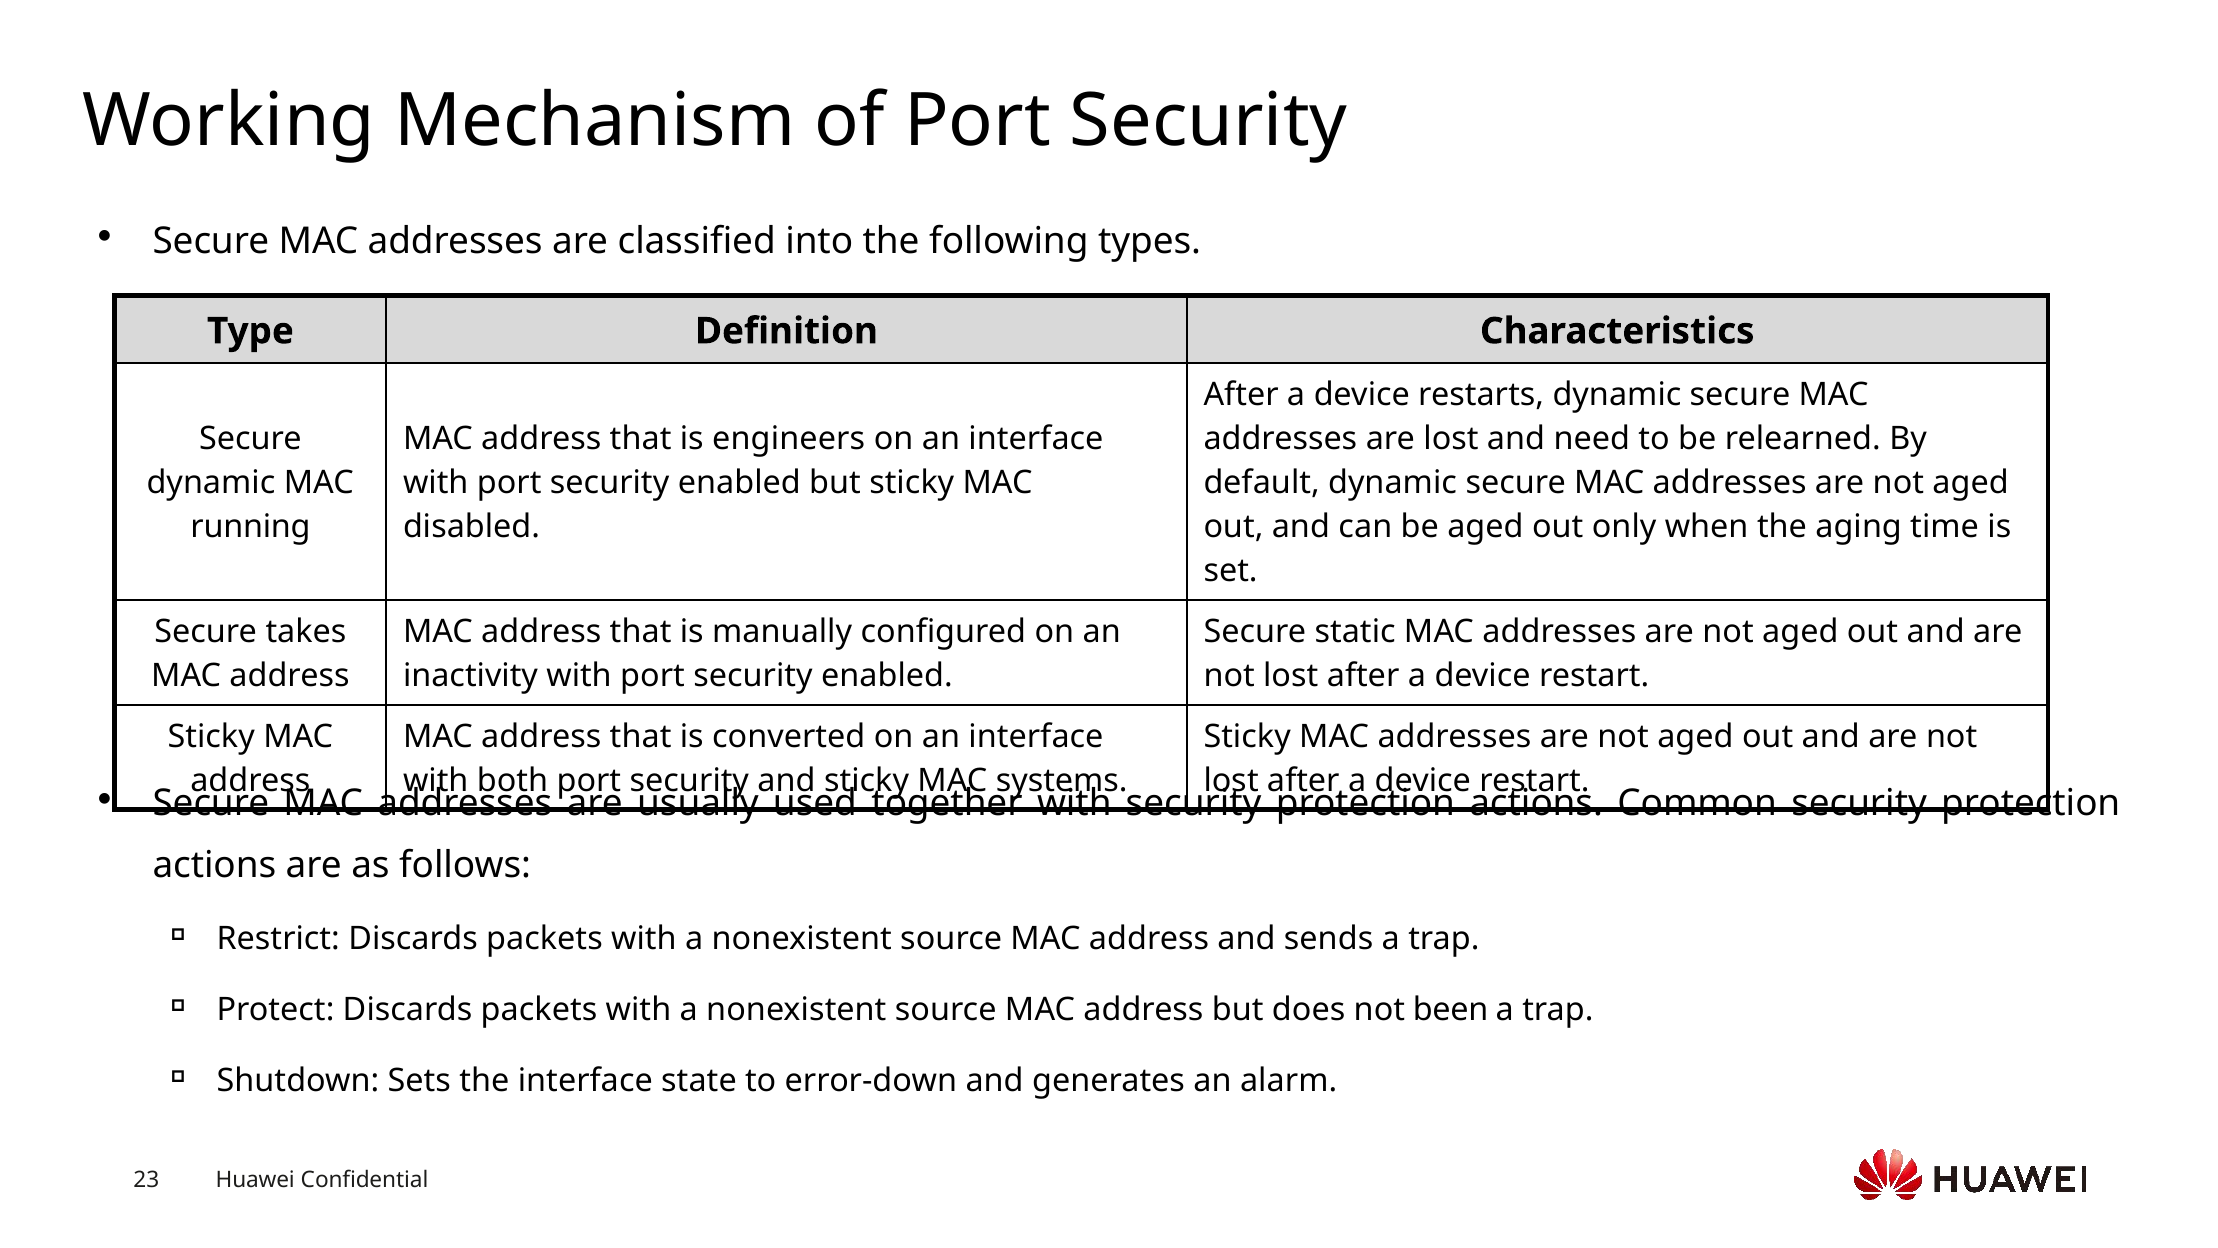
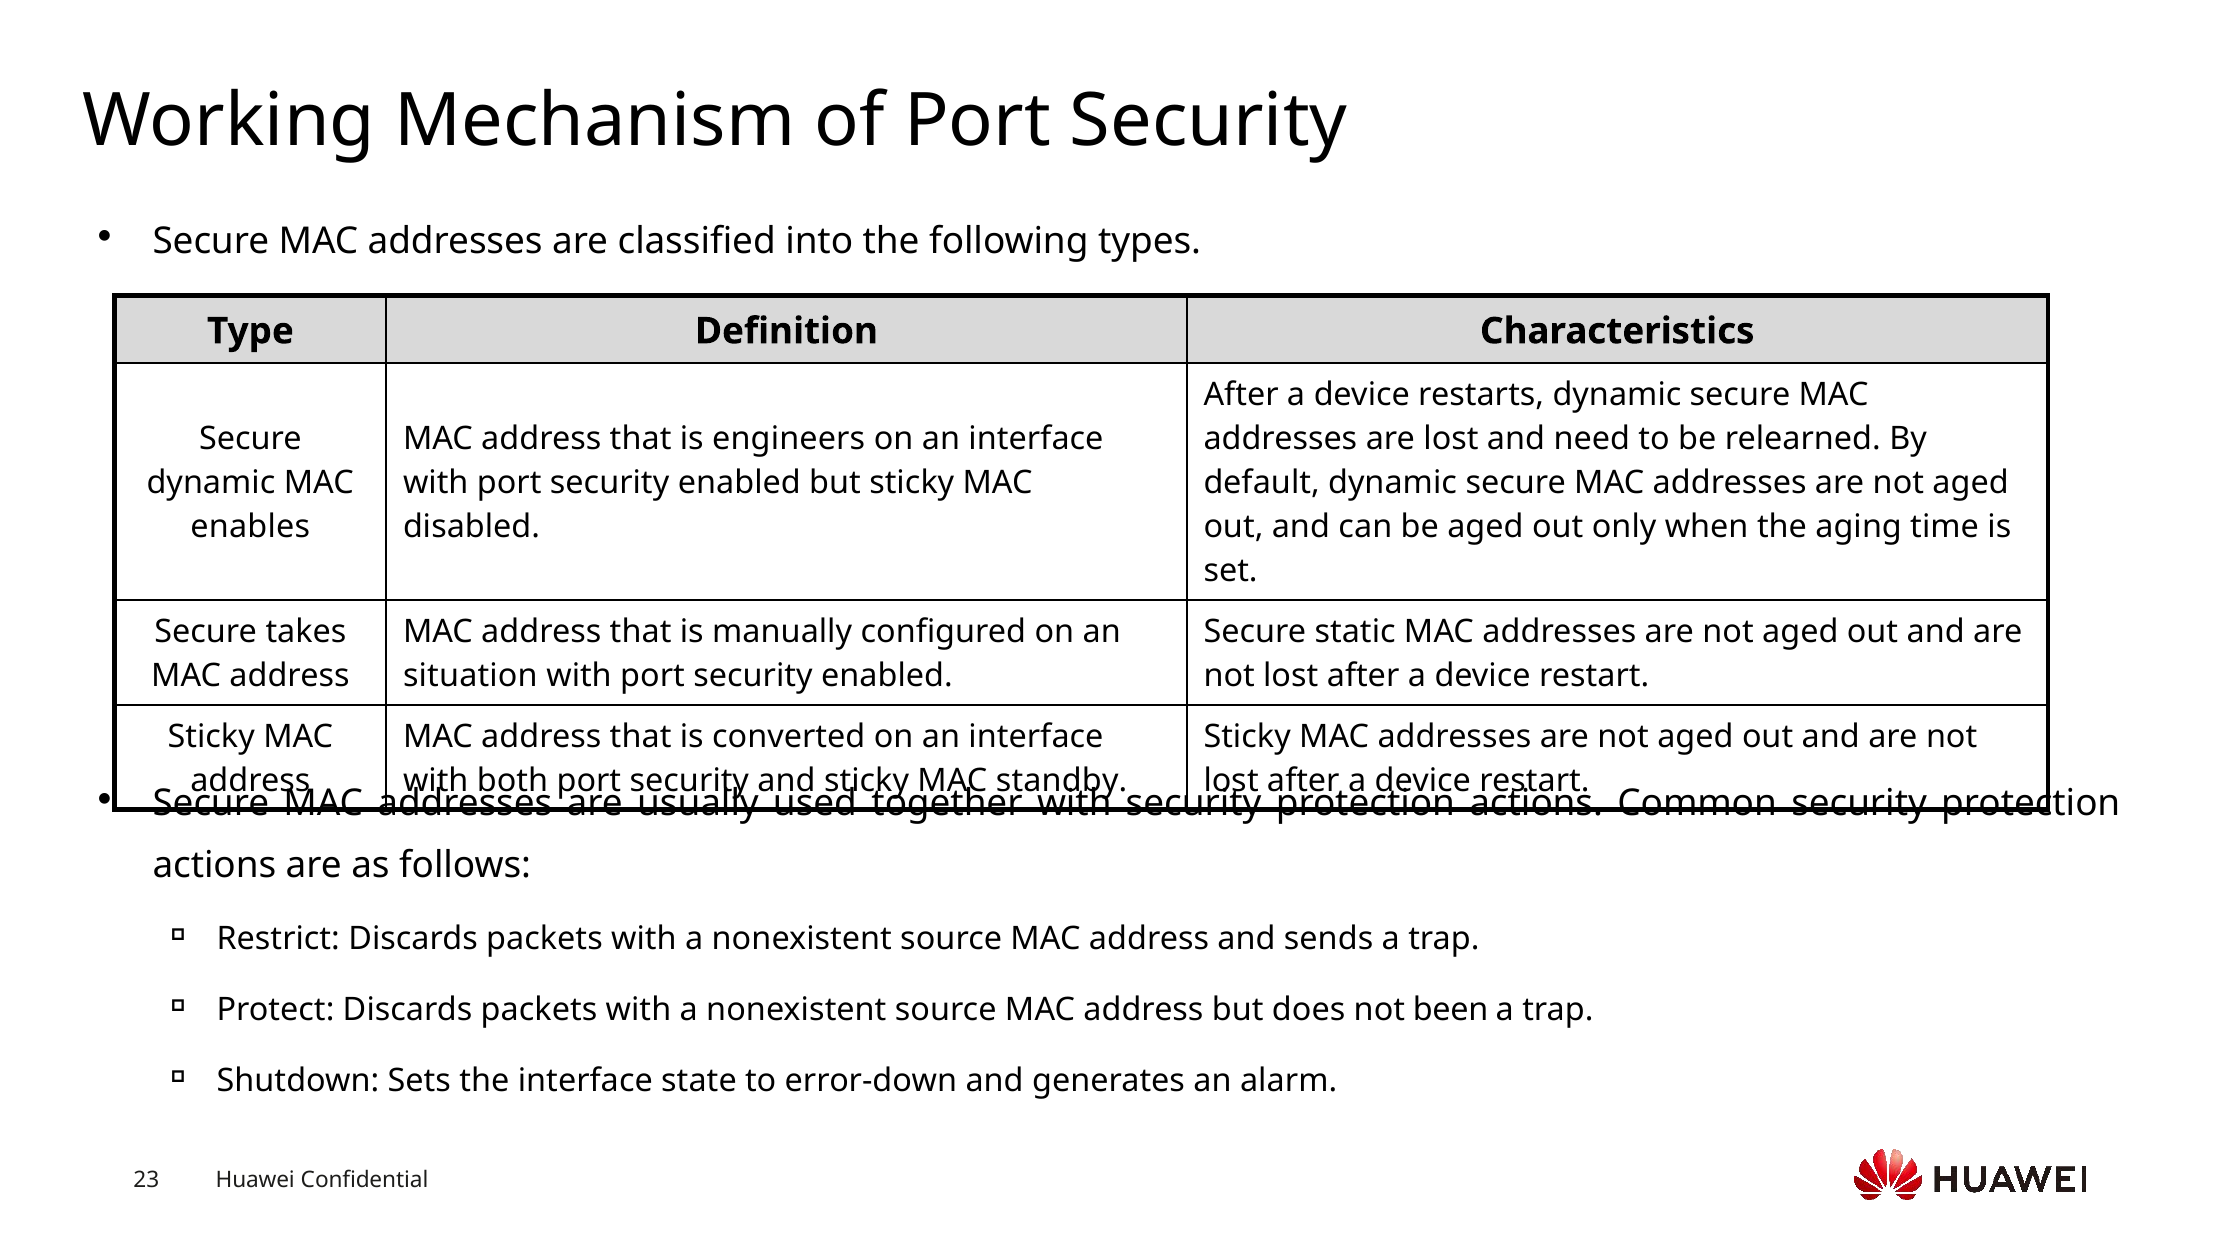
running: running -> enables (250, 527)
inactivity: inactivity -> situation (470, 676)
systems: systems -> standby (1062, 781)
